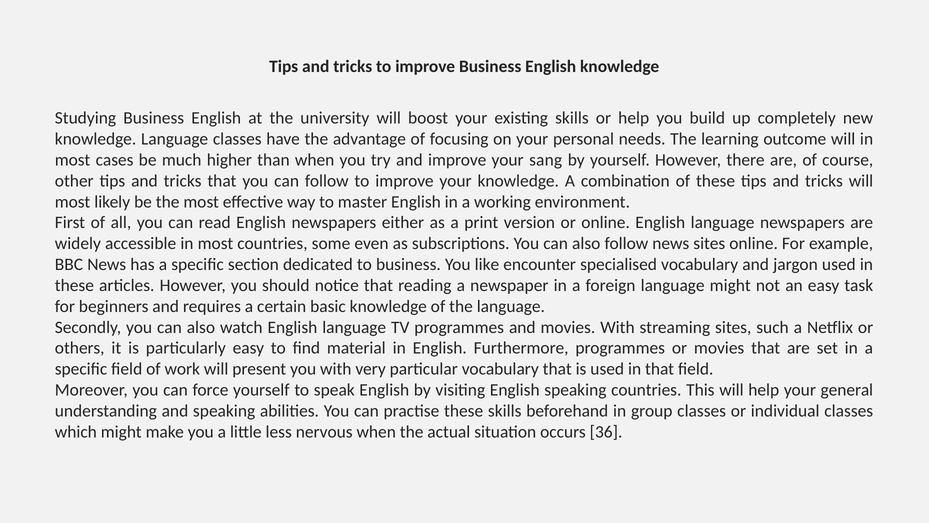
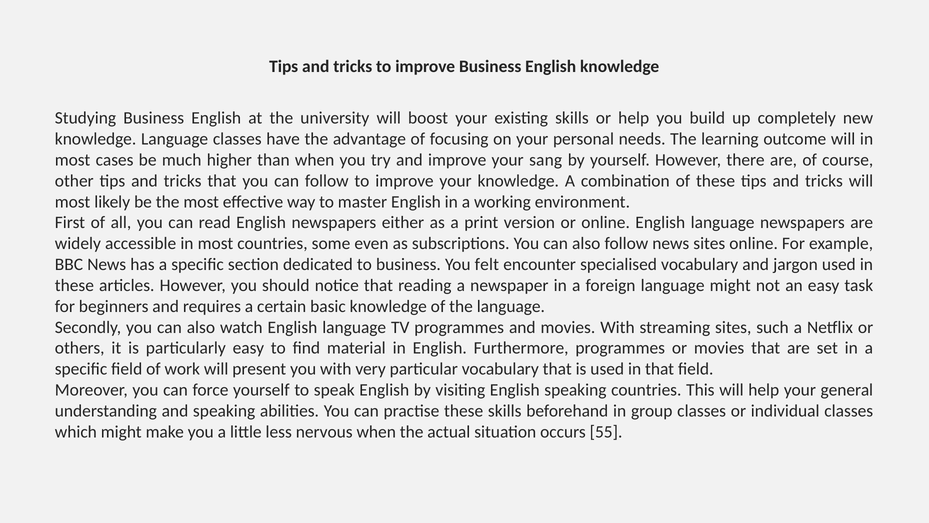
like: like -> felt (487, 264)
36: 36 -> 55 (606, 432)
